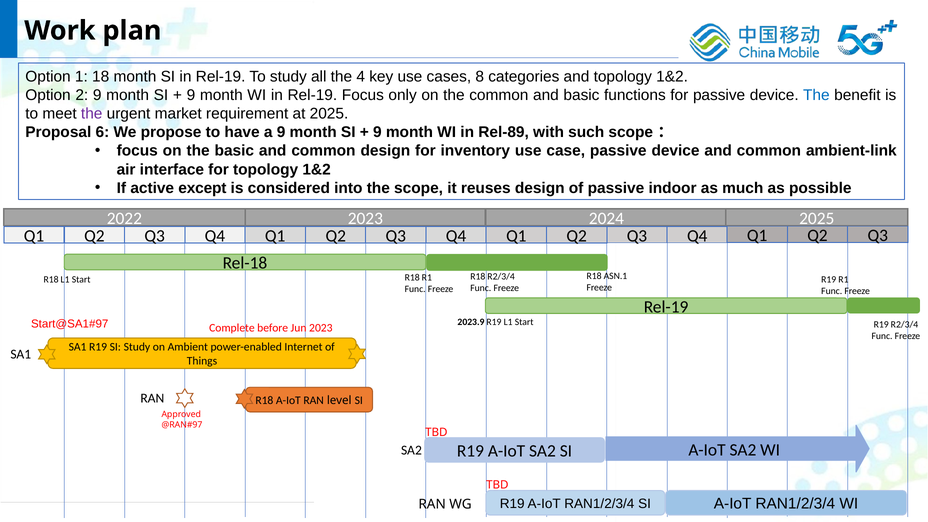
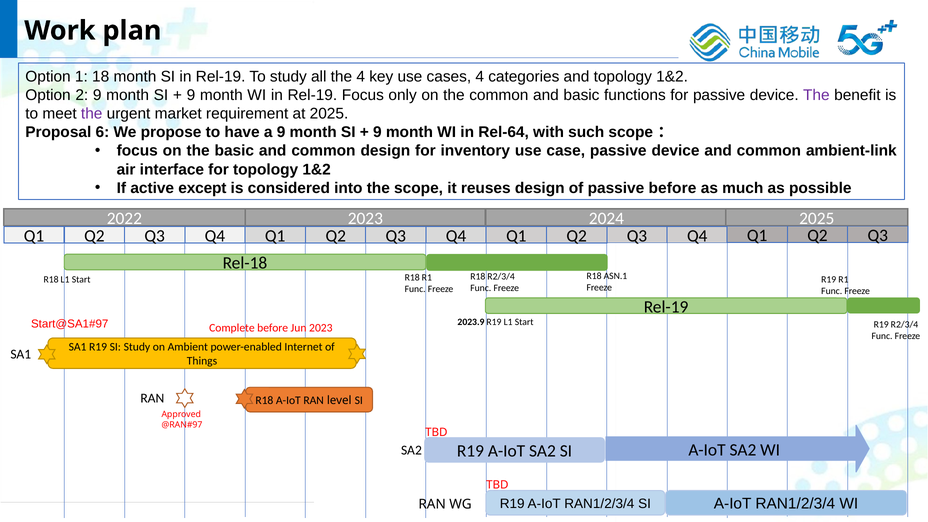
cases 8: 8 -> 4 (480, 77)
The colour: blue -> purple (816, 95)
Rel-89: Rel-89 -> Rel-64 (504, 132)
passive indoor: indoor -> before (672, 188)
